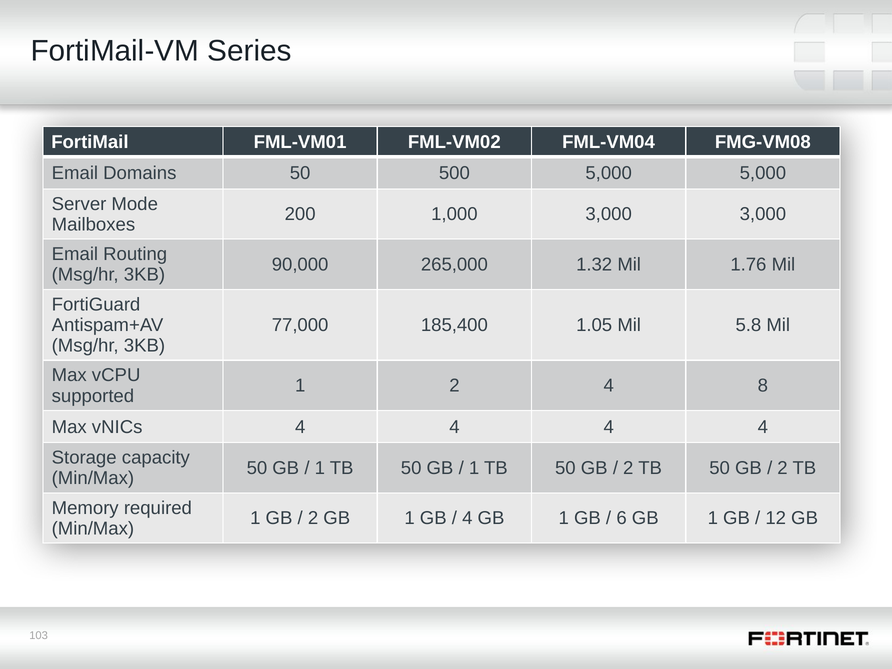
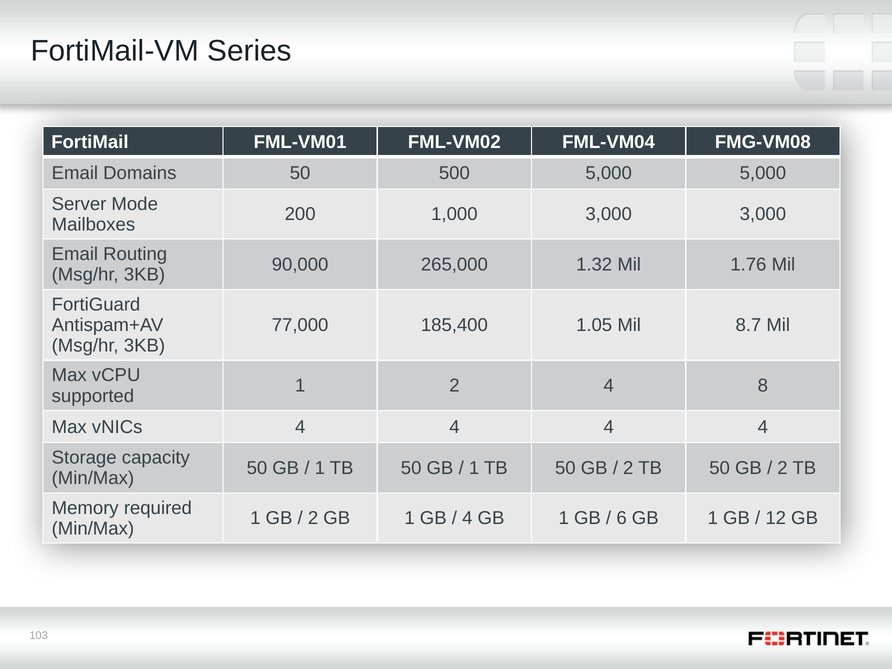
5.8: 5.8 -> 8.7 (748, 325)
